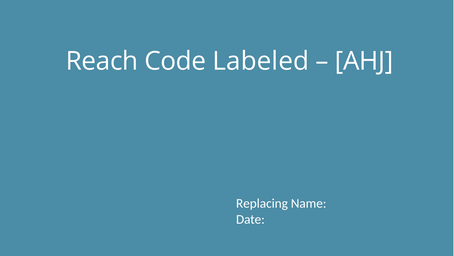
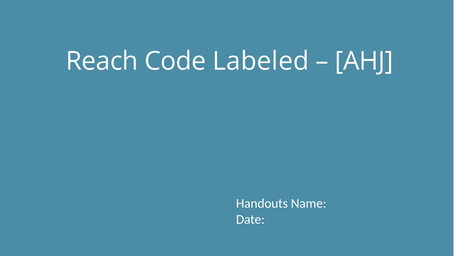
Replacing: Replacing -> Handouts (262, 203)
